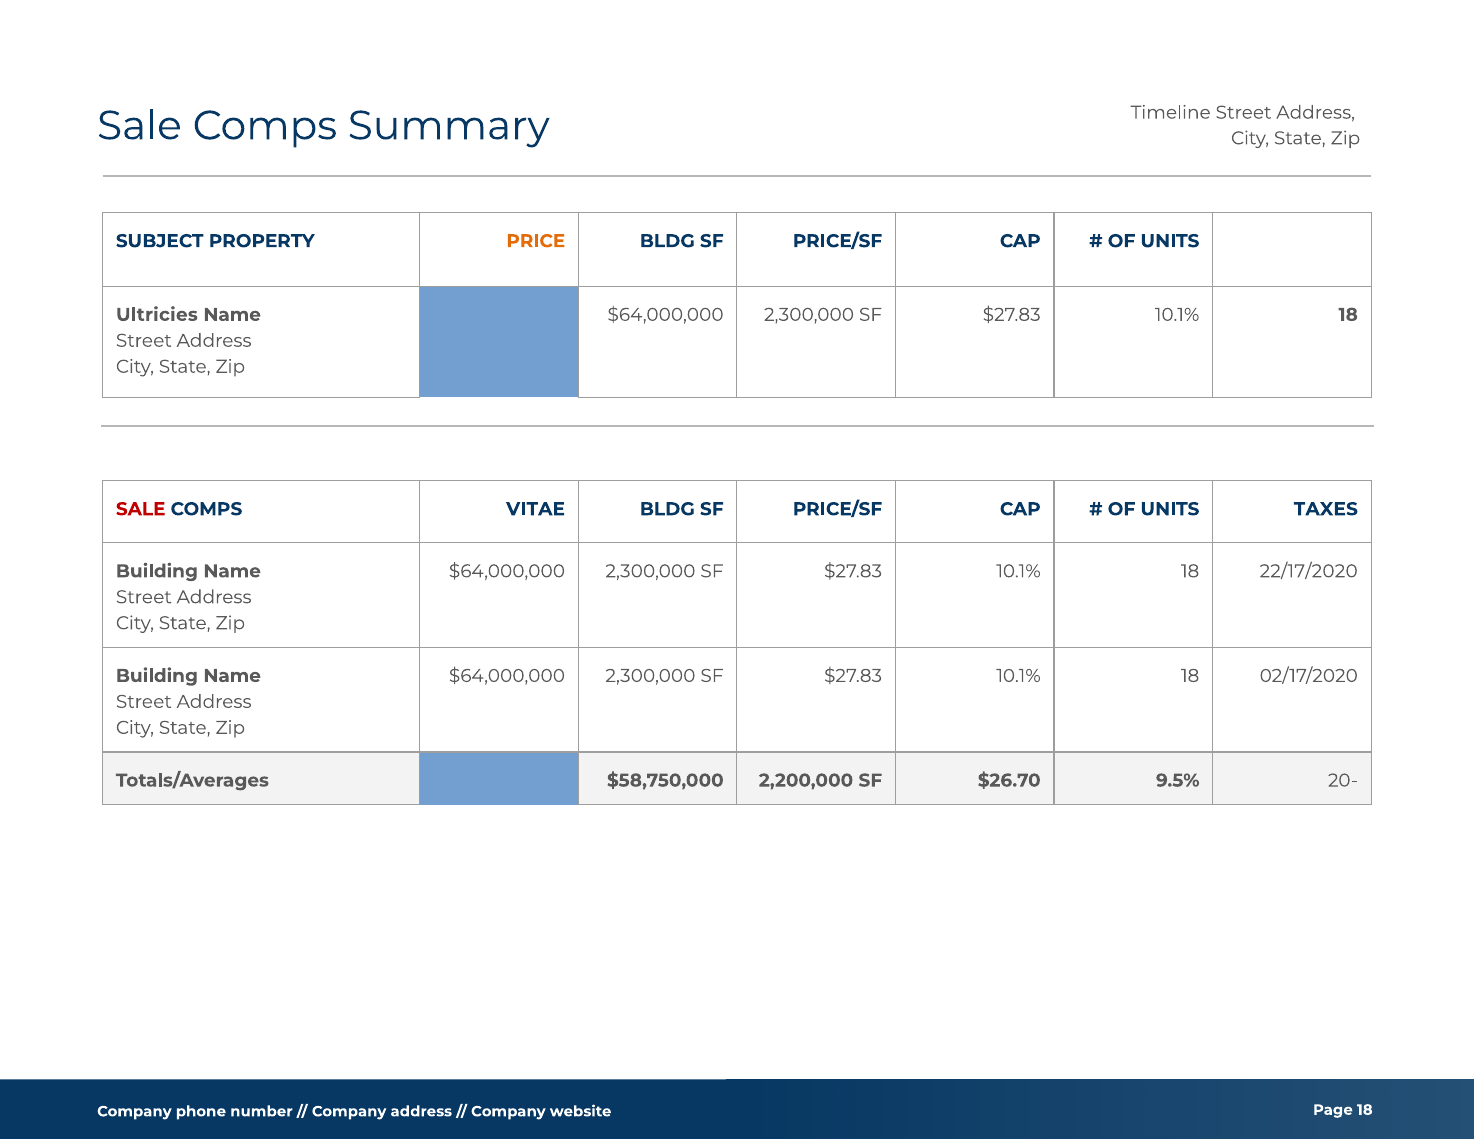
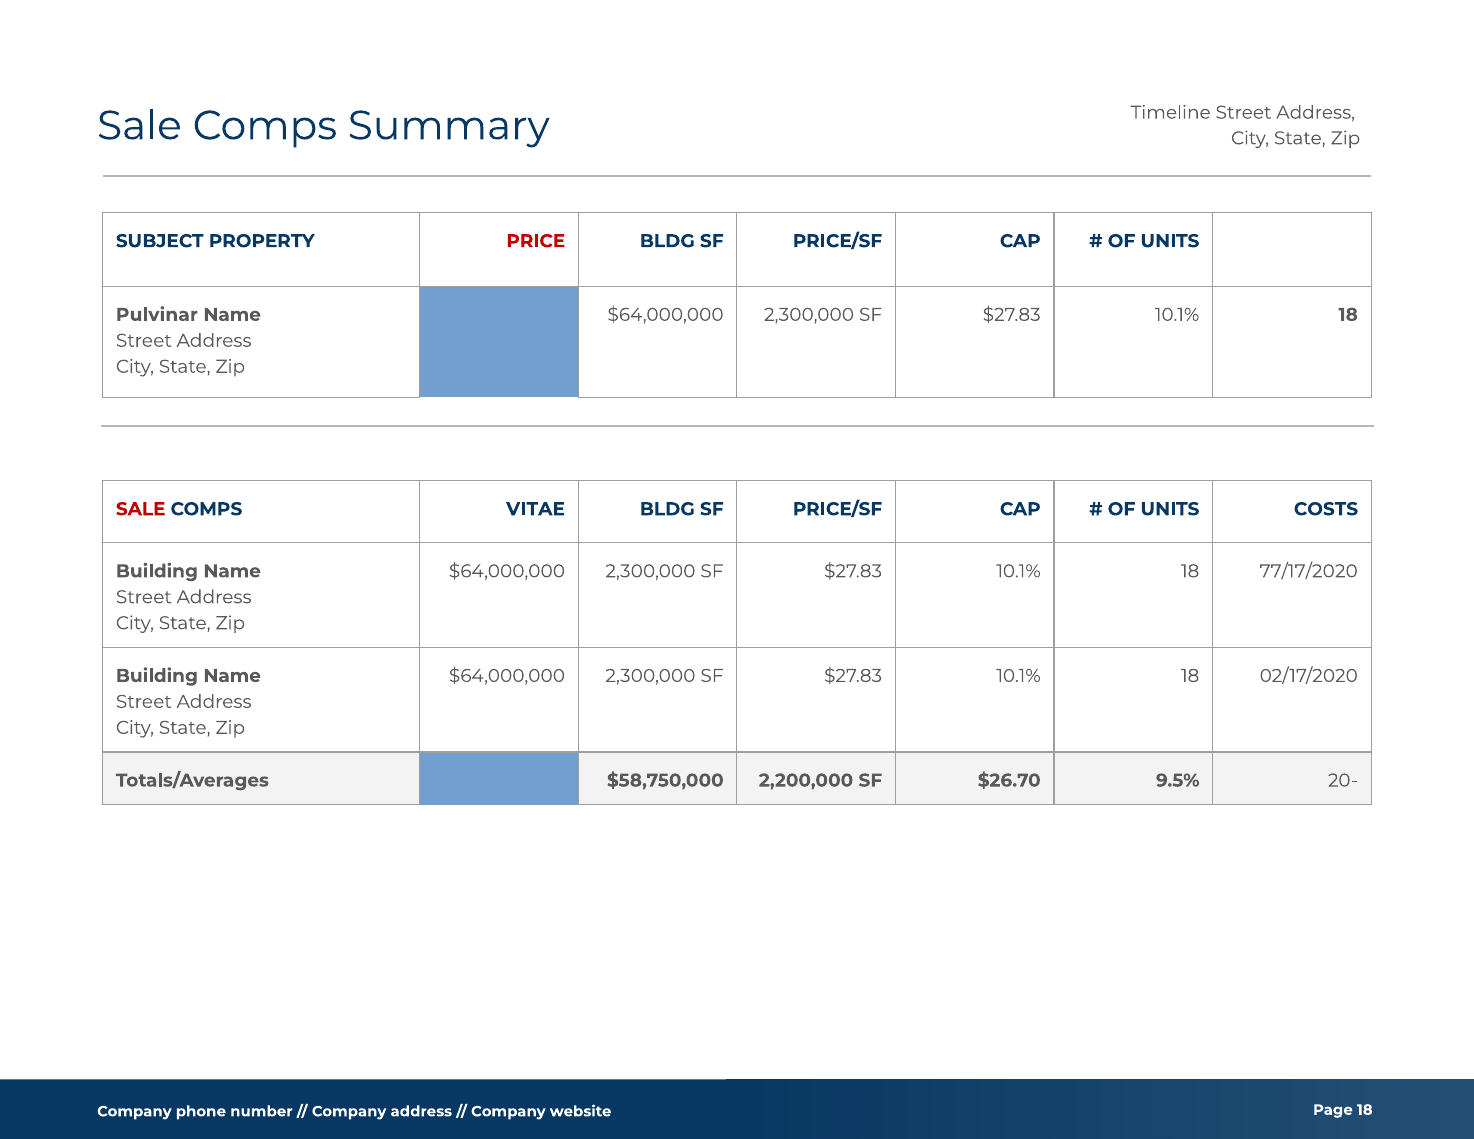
PRICE colour: orange -> red (536, 241)
Ultricies: Ultricies -> Pulvinar (157, 315)
TAXES: TAXES -> COSTS (1326, 509)
22/17/2020: 22/17/2020 -> 77/17/2020 (1309, 571)
